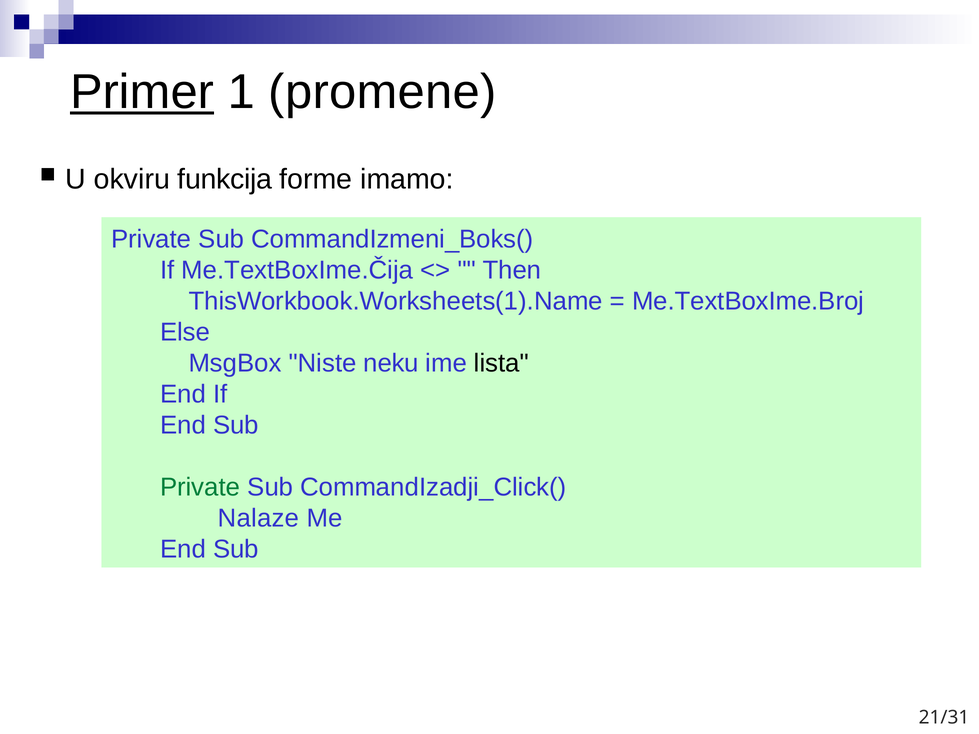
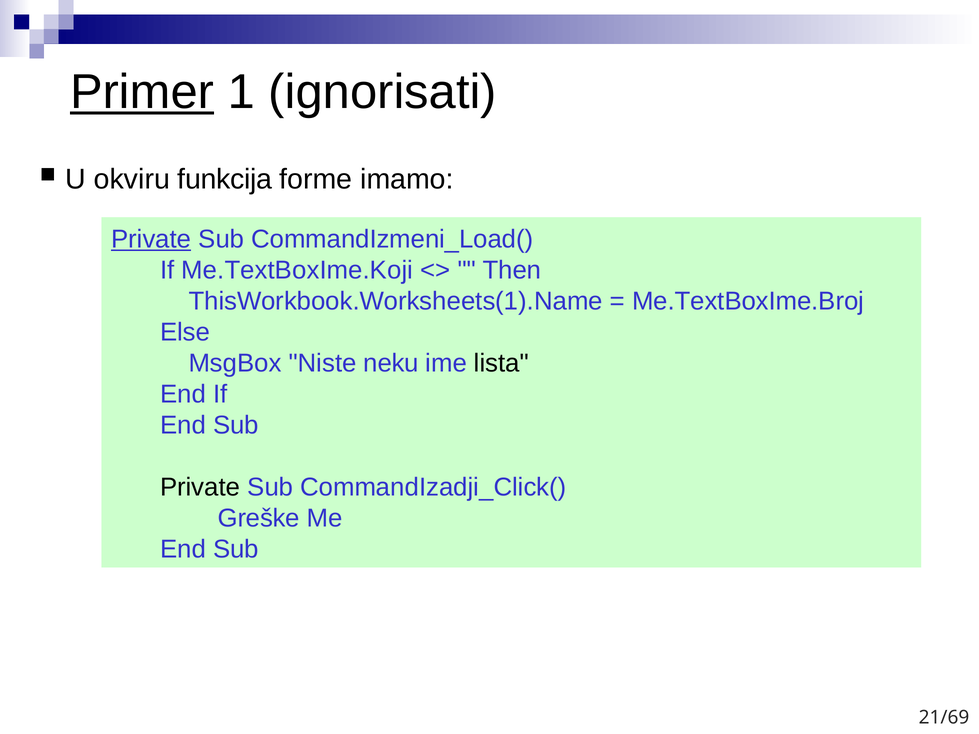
promene: promene -> ignorisati (383, 92)
Private underline: none -> present (151, 239)
CommandIzmeni_Boks(: CommandIzmeni_Boks( -> CommandIzmeni_Load( (392, 239)
Me.TextBoxIme.Čija: Me.TextBoxIme.Čija -> Me.TextBoxIme.Koji (297, 270)
Private colour: green -> black (200, 487)
Nalaze: Nalaze -> Greške (259, 518)
21/31: 21/31 -> 21/69 (944, 718)
